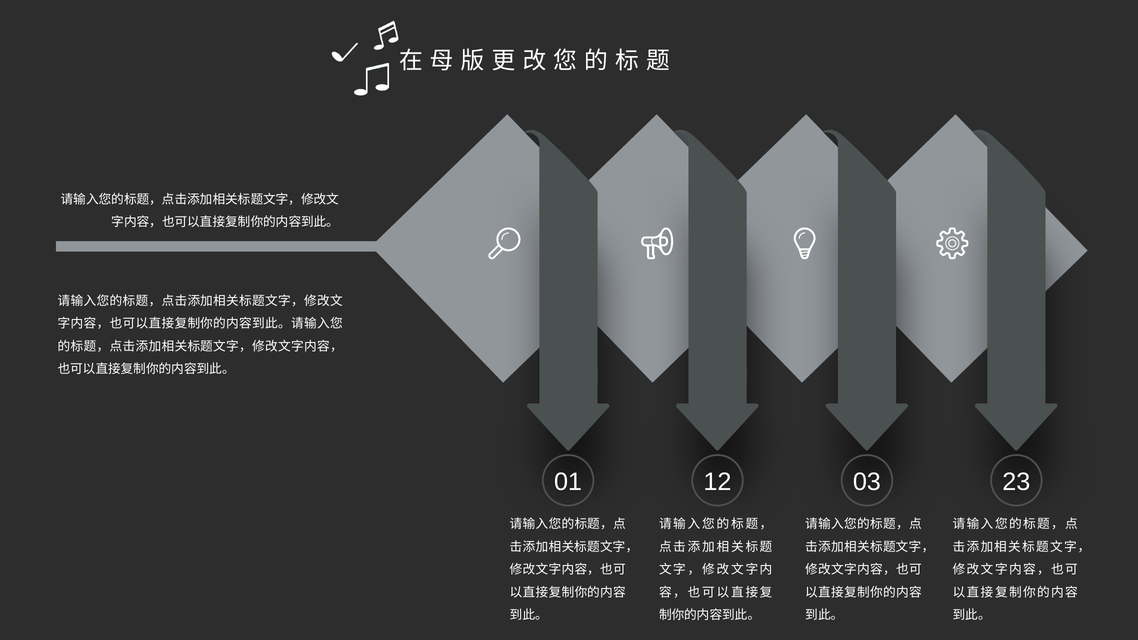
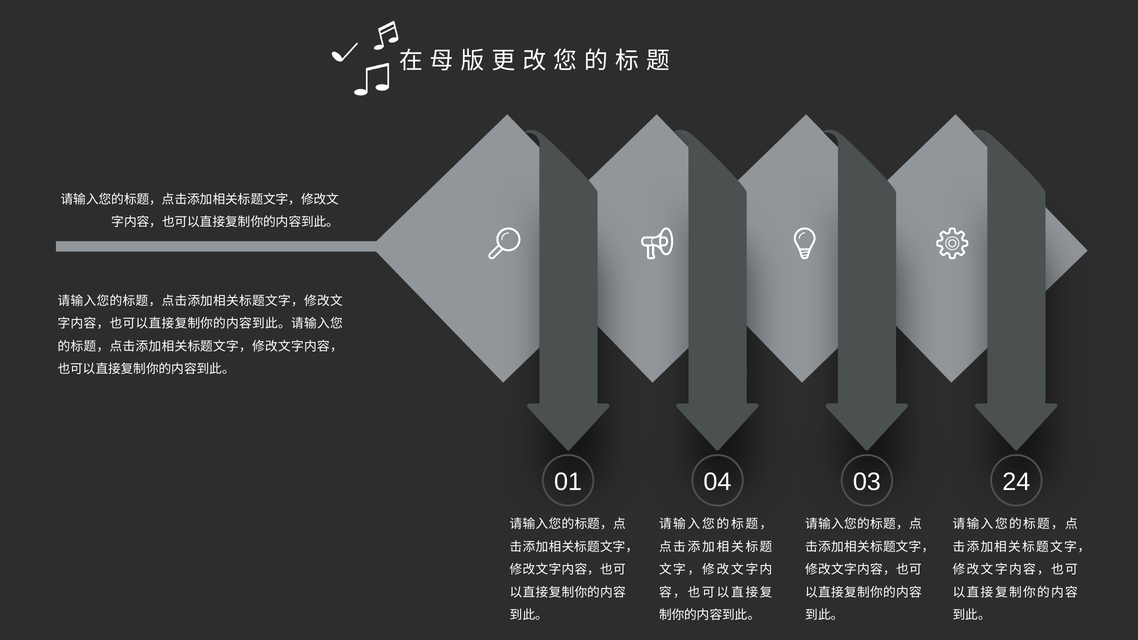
12: 12 -> 04 (717, 482)
23: 23 -> 24 (1016, 482)
